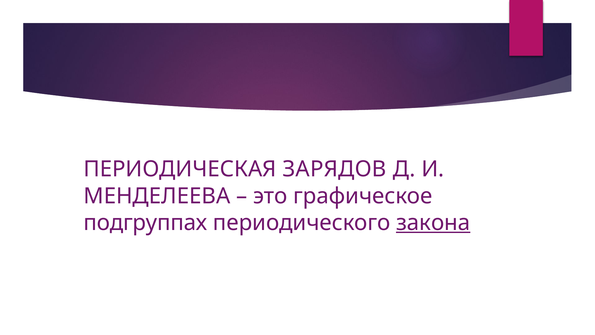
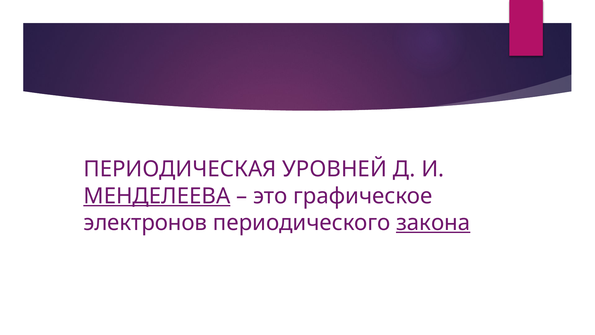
ЗАРЯДОВ: ЗАРЯДОВ -> УРОВНЕЙ (335, 169)
МЕНДЕЛЕЕВА underline: none -> present (157, 196)
подгруппах: подгруппах -> электронов (145, 223)
